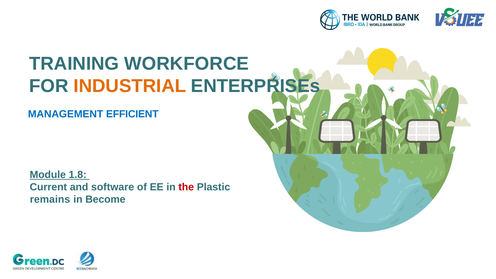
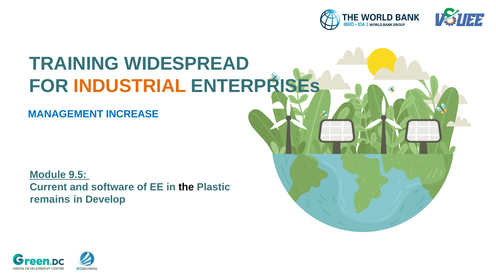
WORKFORCE: WORKFORCE -> WIDESPREAD (187, 64)
EFFICIENT: EFFICIENT -> INCREASE (132, 114)
1.8: 1.8 -> 9.5 (78, 175)
the colour: red -> black (186, 187)
Become: Become -> Develop (105, 200)
